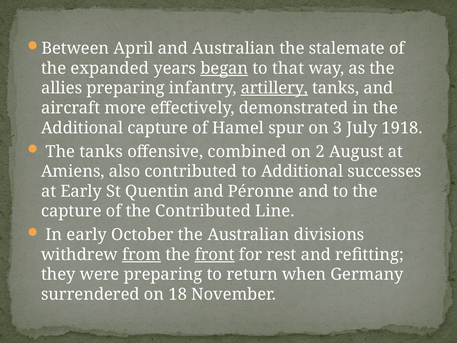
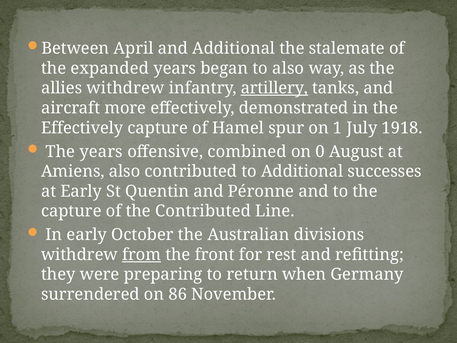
and Australian: Australian -> Additional (234, 48)
began underline: present -> none (224, 68)
to that: that -> also (288, 68)
allies preparing: preparing -> withdrew (125, 88)
Additional: Additional -> Effectively (82, 128)
3: 3 -> 1 (338, 128)
The tanks: tanks -> years (101, 151)
2: 2 -> 0 (320, 151)
front underline: present -> none (215, 255)
18: 18 -> 86 (178, 294)
